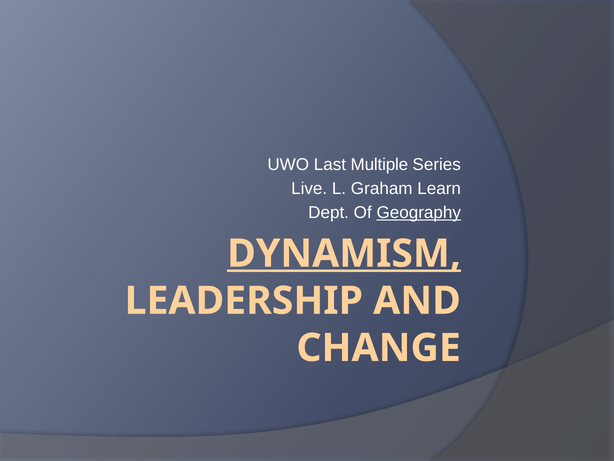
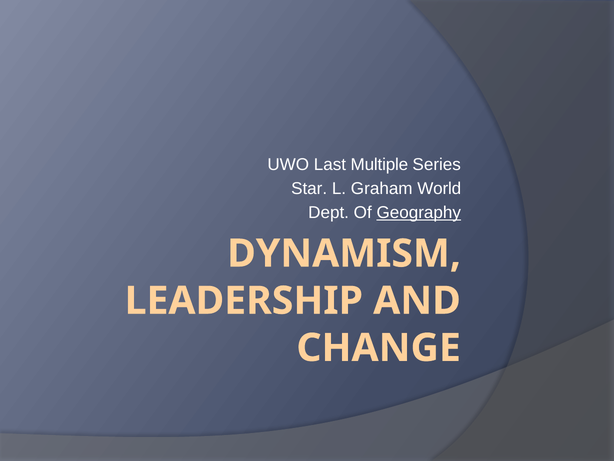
Live: Live -> Star (309, 188)
Learn: Learn -> World (439, 188)
DYNAMISM underline: present -> none (344, 253)
